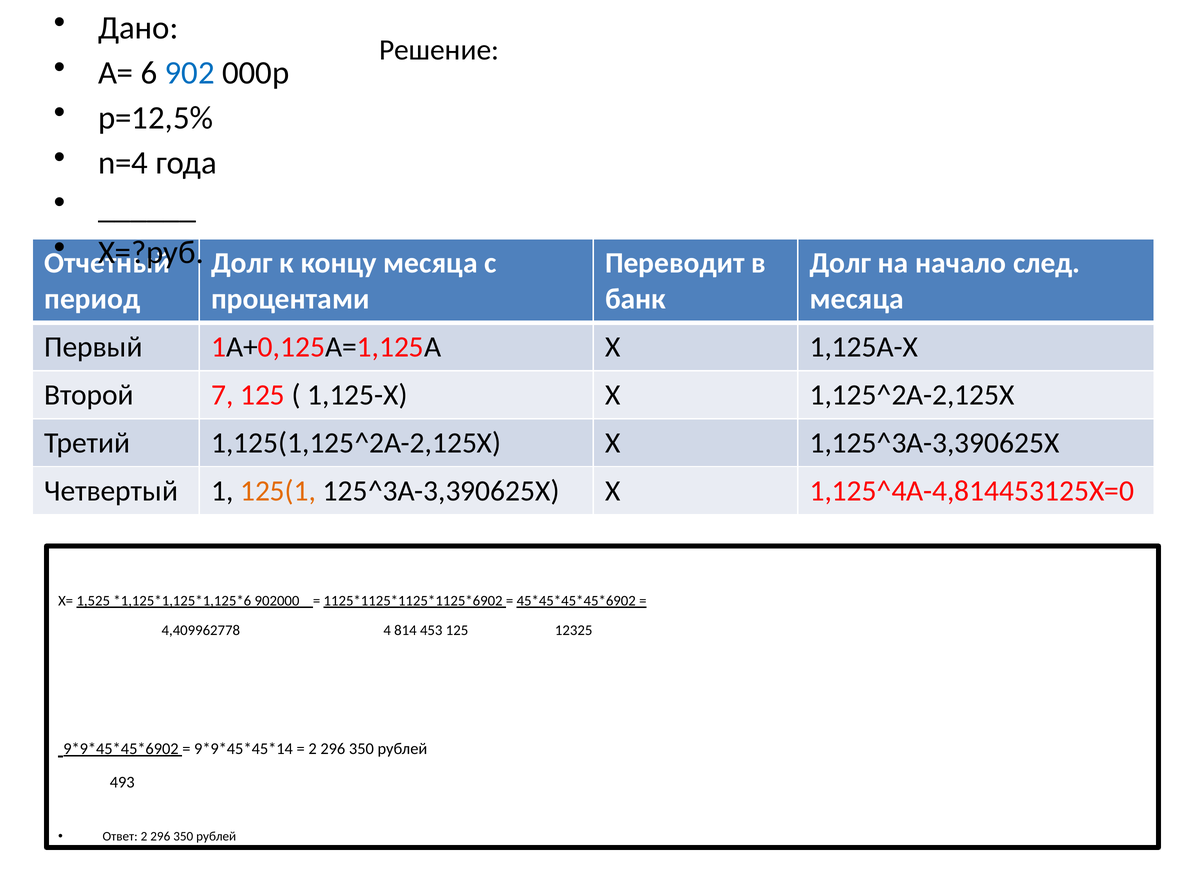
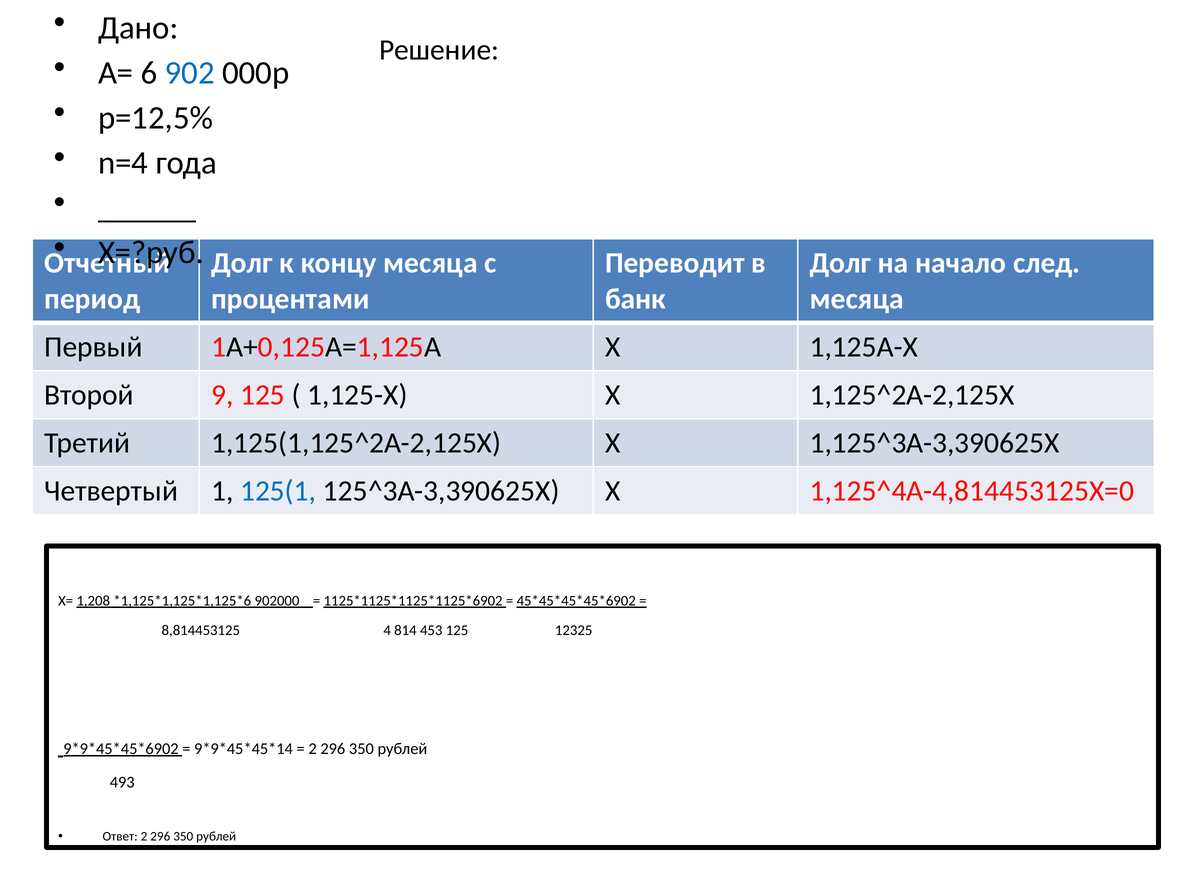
7: 7 -> 9 (222, 395)
125(1 colour: orange -> blue (278, 491)
1,525: 1,525 -> 1,208 (93, 601)
4,409962778: 4,409962778 -> 8,814453125 (201, 630)
